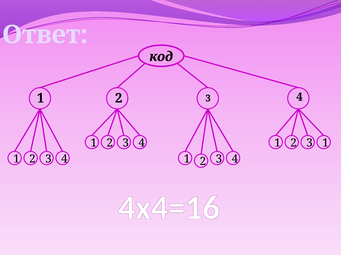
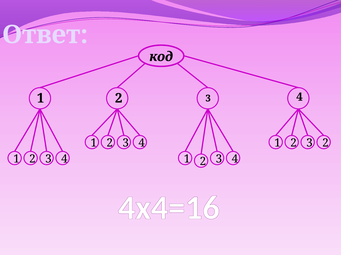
3 1: 1 -> 2 (325, 143)
